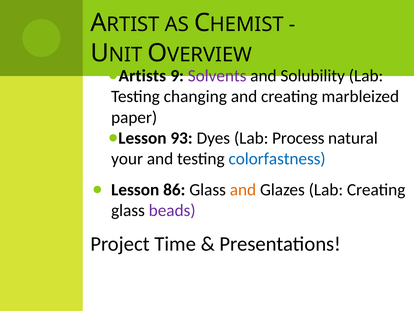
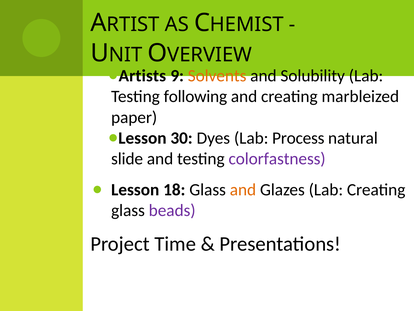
Solvents colour: purple -> orange (217, 76)
changing: changing -> following (195, 96)
93: 93 -> 30 (182, 138)
your: your -> slide (127, 159)
colorfastness colour: blue -> purple (277, 159)
86: 86 -> 18 (174, 190)
